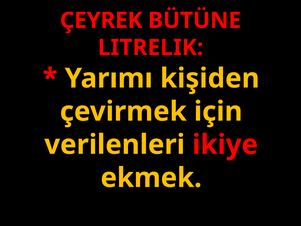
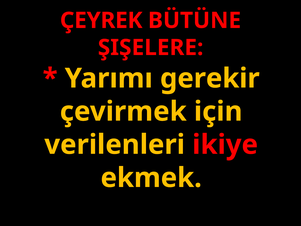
LITRELIK: LITRELIK -> ŞIŞELERE (151, 48)
kişiden: kişiden -> gerekir (210, 78)
